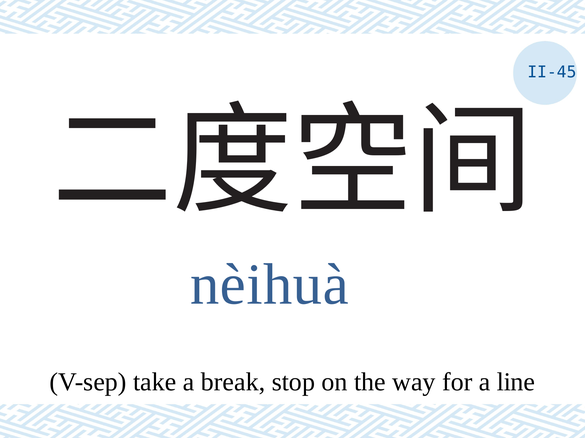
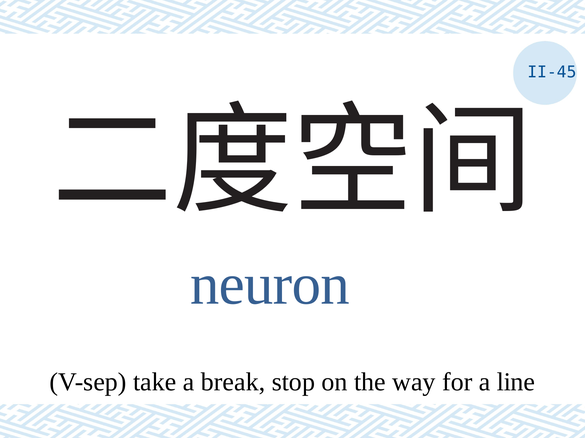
nèihuà: nèihuà -> neuron (270, 285)
